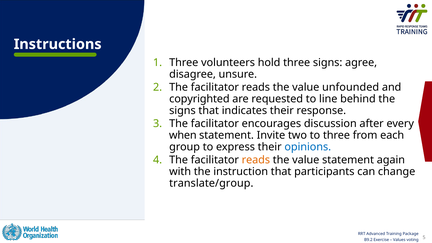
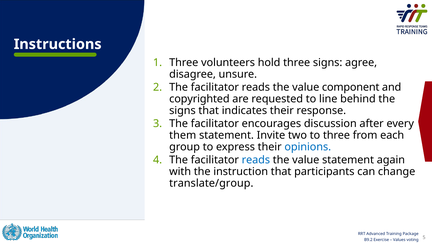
unfounded: unfounded -> component (351, 87)
when: when -> them (183, 135)
reads colour: orange -> blue (256, 160)
